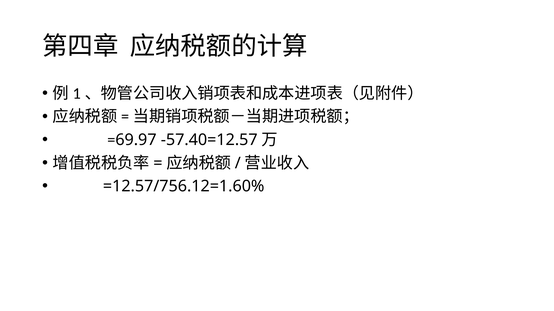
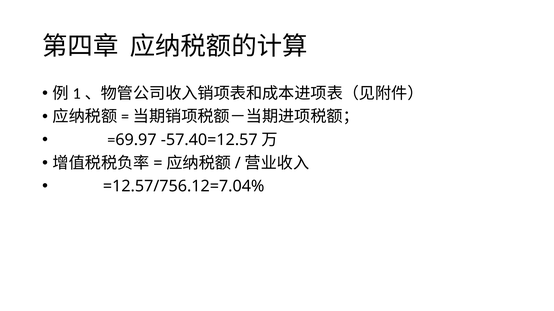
=12.57/756.12=1.60%: =12.57/756.12=1.60% -> =12.57/756.12=7.04% (184, 187)
